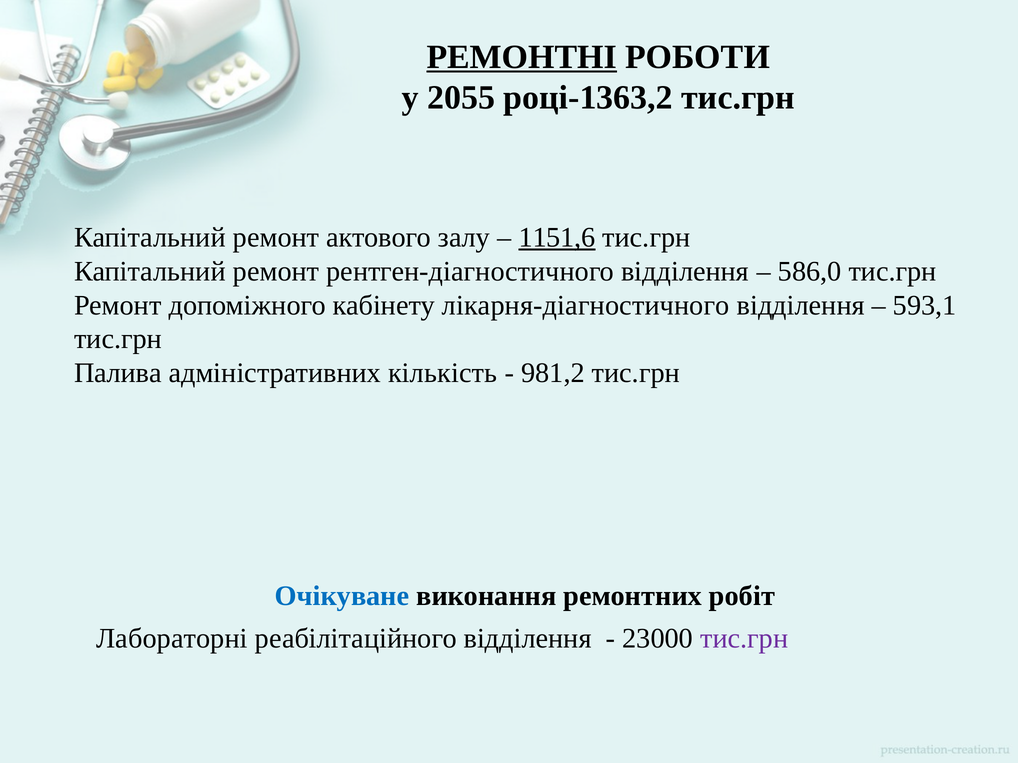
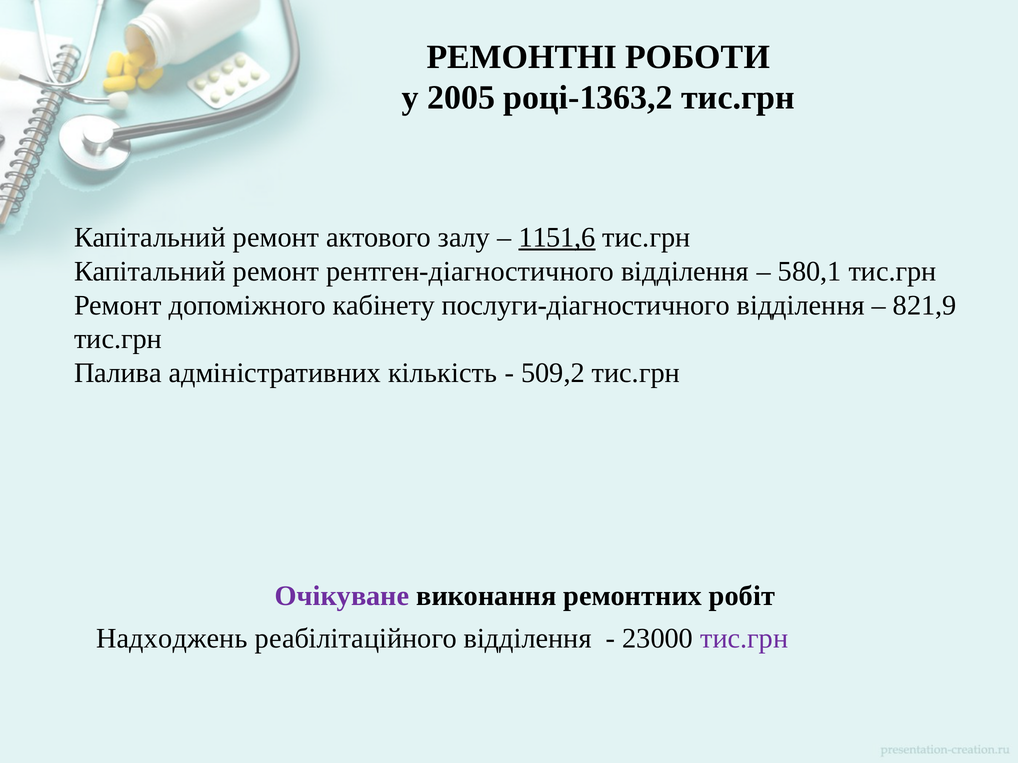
РЕМОНТНІ underline: present -> none (522, 57)
2055: 2055 -> 2005 (461, 98)
586,0: 586,0 -> 580,1 (810, 271)
лікарня-діагностичного: лікарня-діагностичного -> послуги-діагностичного (586, 305)
593,1: 593,1 -> 821,9 (925, 305)
981,2: 981,2 -> 509,2 (553, 373)
Очікуване colour: blue -> purple (342, 596)
Лабораторні: Лабораторні -> Надходжень (172, 639)
